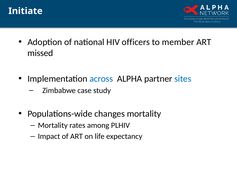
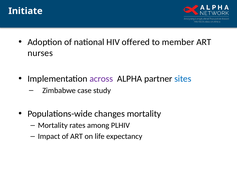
officers: officers -> offered (136, 42)
missed: missed -> nurses (40, 53)
across colour: blue -> purple (101, 79)
